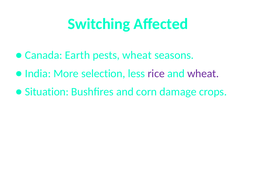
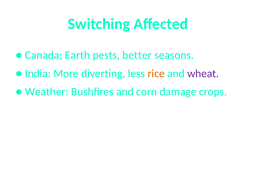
pests wheat: wheat -> better (137, 55)
selection: selection -> diverting (103, 73)
rice colour: purple -> orange (156, 73)
Situation: Situation -> Weather (47, 92)
